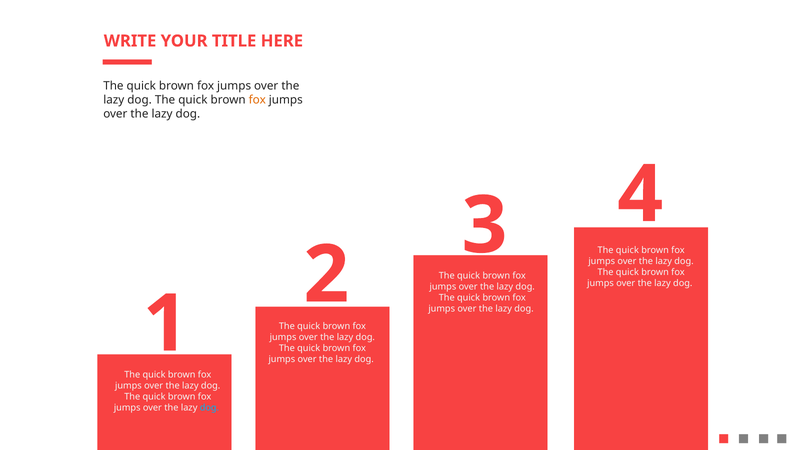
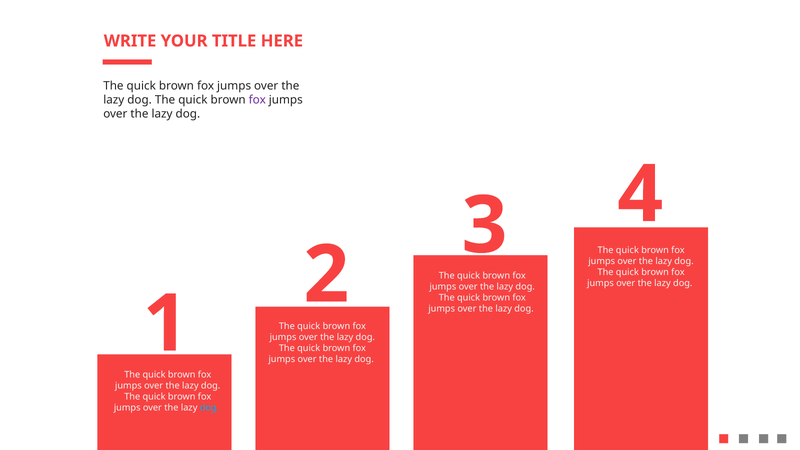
fox colour: orange -> purple (257, 100)
